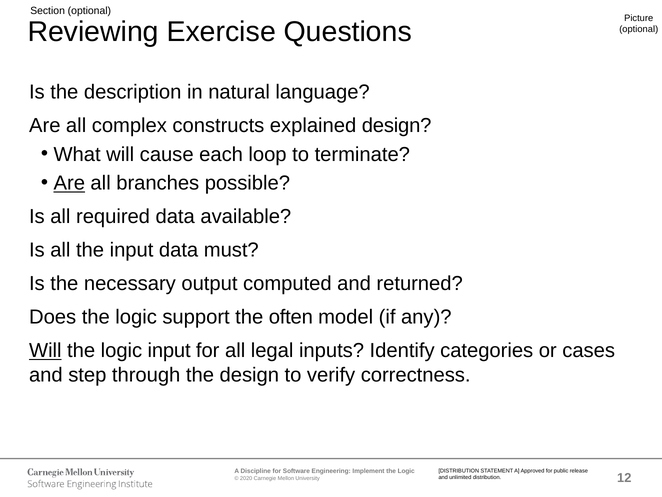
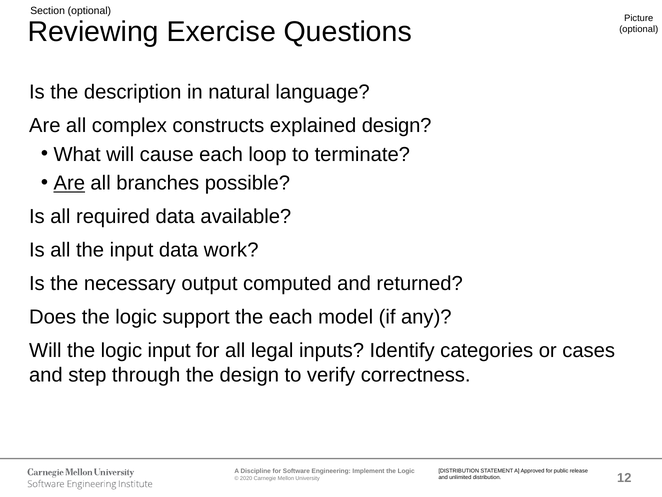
must: must -> work (231, 250)
the often: often -> each (291, 317)
Will underline: present -> none (45, 350)
